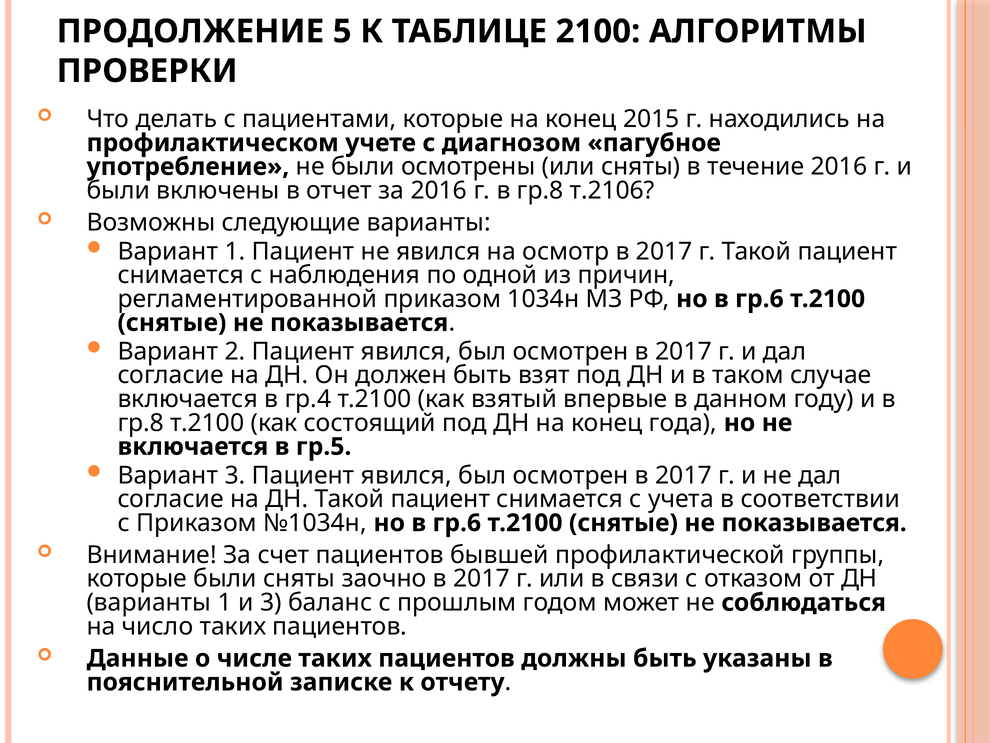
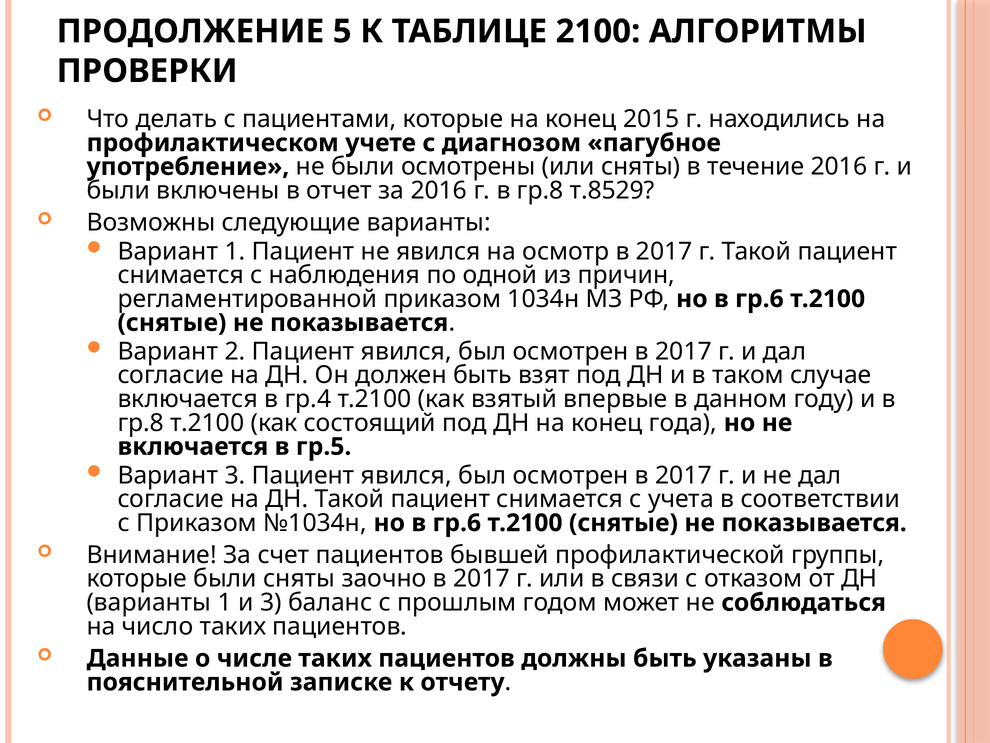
т.2106: т.2106 -> т.8529 (612, 190)
